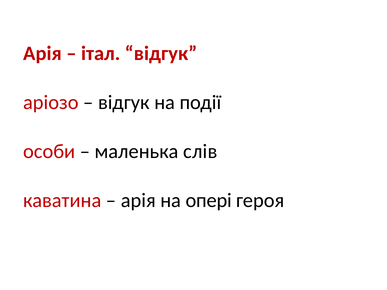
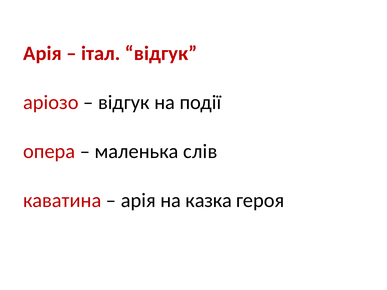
особи: особи -> опера (49, 151)
опері: опері -> казка (209, 201)
